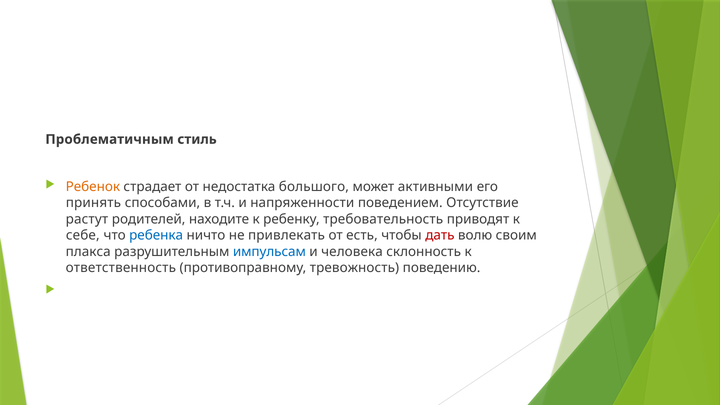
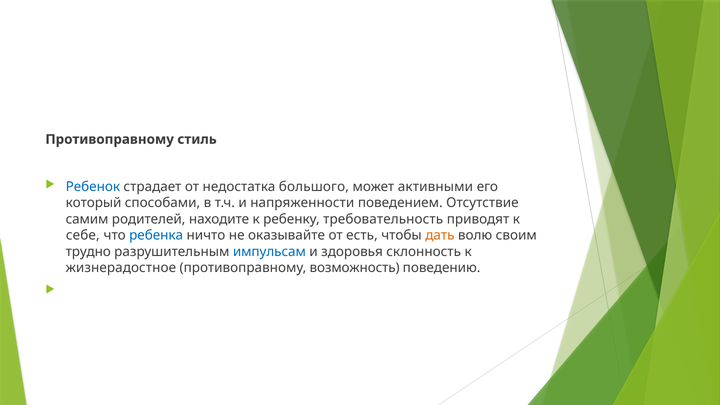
Проблематичным: Проблематичным -> Противоправному (110, 139)
Ребенок colour: orange -> blue (93, 187)
принять: принять -> который (94, 203)
растут: растут -> самим (87, 219)
привлекать: привлекать -> оказывайте (287, 235)
дать colour: red -> orange (440, 235)
плакса: плакса -> трудно (88, 252)
человека: человека -> здоровья (352, 252)
ответственность: ответственность -> жизнерадостное (121, 268)
тревожность: тревожность -> возможность (355, 268)
